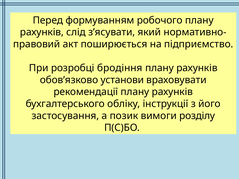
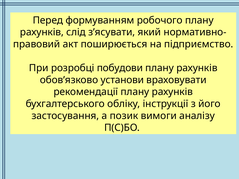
бродіння: бродіння -> побудови (120, 68)
розділу: розділу -> аналізу (197, 116)
